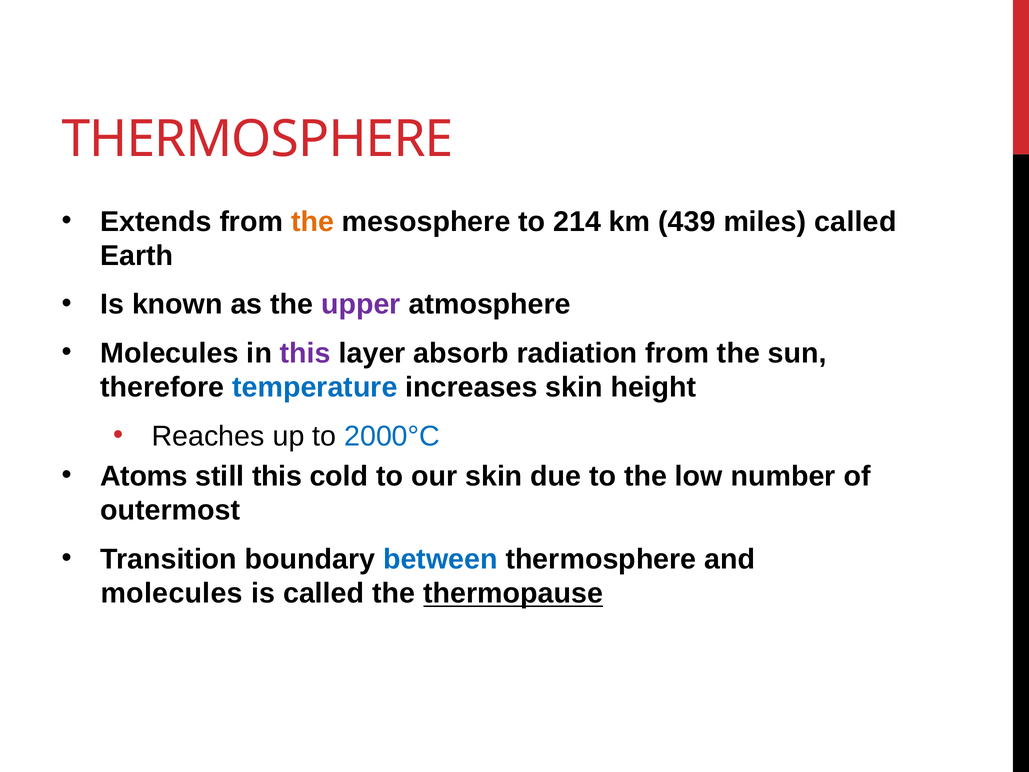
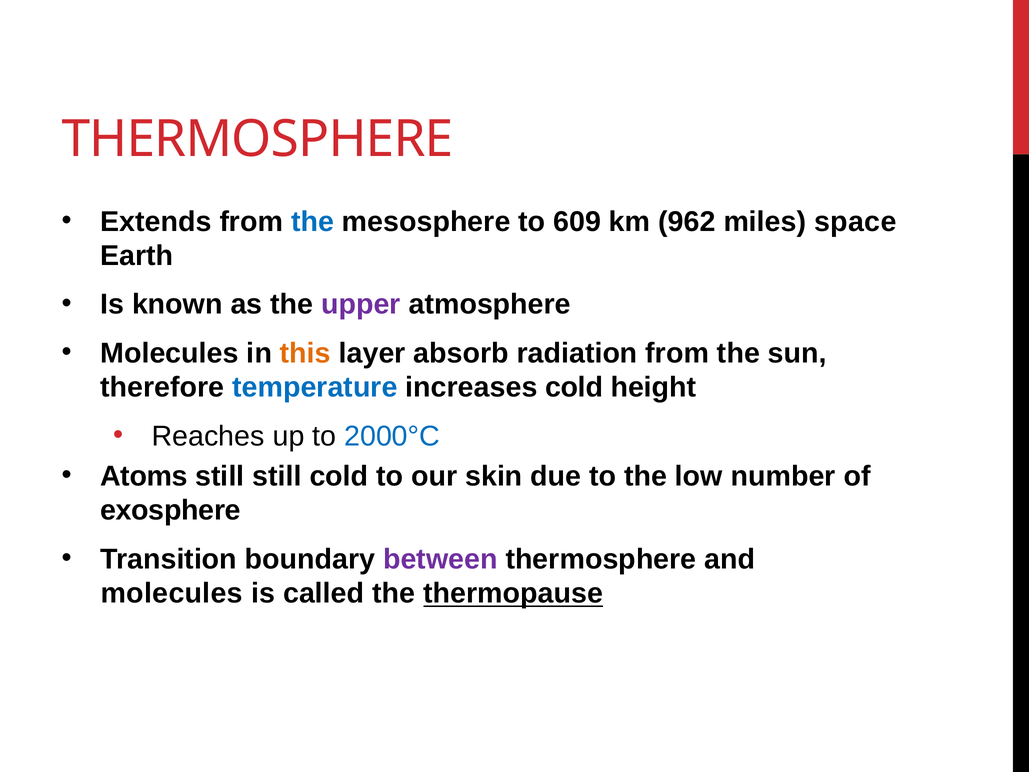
the colour: orange -> blue (313, 222)
214: 214 -> 609 (577, 222)
439: 439 -> 962 (687, 222)
miles called: called -> space (855, 222)
this colour: purple -> orange (305, 353)
increases skin: skin -> cold (574, 387)
still this: this -> still (277, 476)
outermost: outermost -> exosphere (170, 510)
between colour: blue -> purple (440, 559)
